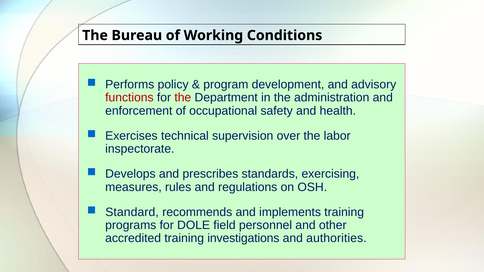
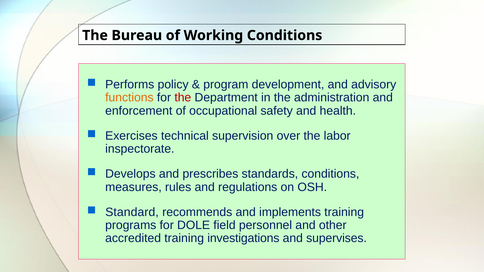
functions colour: red -> orange (129, 98)
standards exercising: exercising -> conditions (330, 174)
authorities: authorities -> supervises (337, 238)
